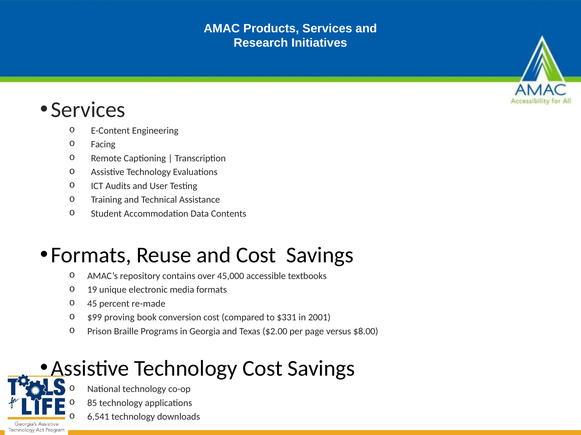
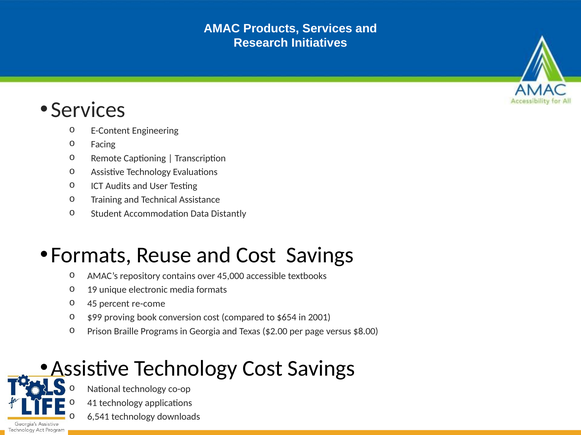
Contents: Contents -> Distantly (229, 214)
re-made: re-made -> re-come (149, 304)
$331: $331 -> $654 (287, 318)
85: 85 -> 41 (92, 404)
